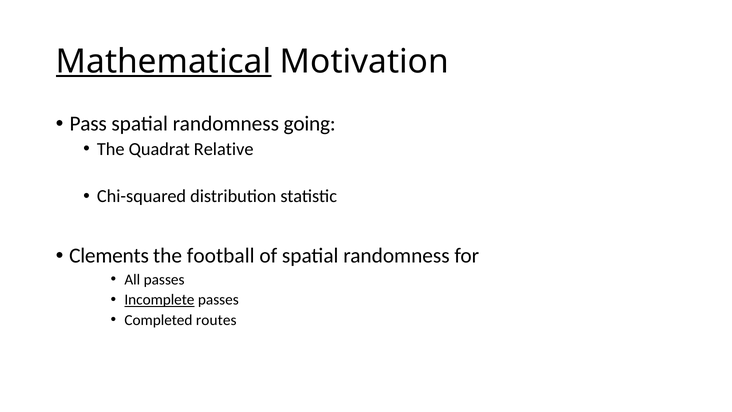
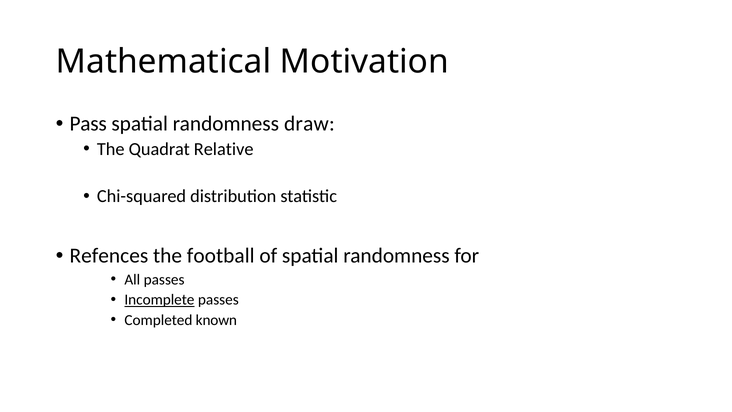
Mathematical underline: present -> none (164, 61)
going: going -> draw (309, 124)
Clements: Clements -> Refences (109, 256)
routes: routes -> known (216, 320)
